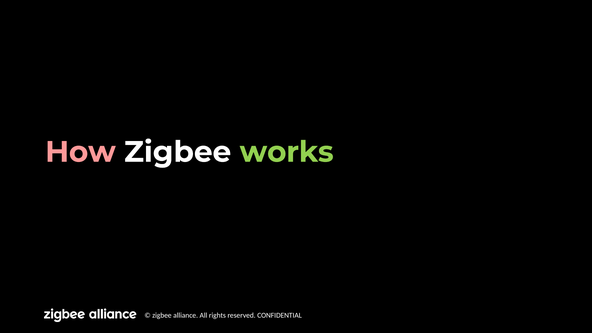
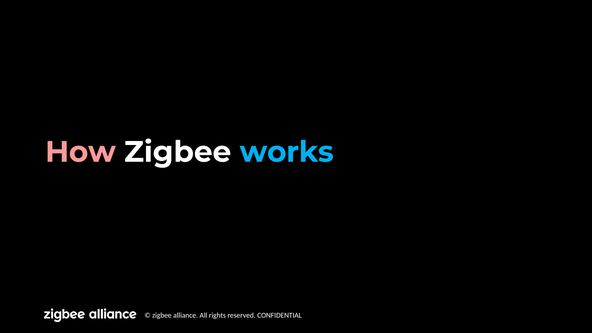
works colour: light green -> light blue (287, 152)
